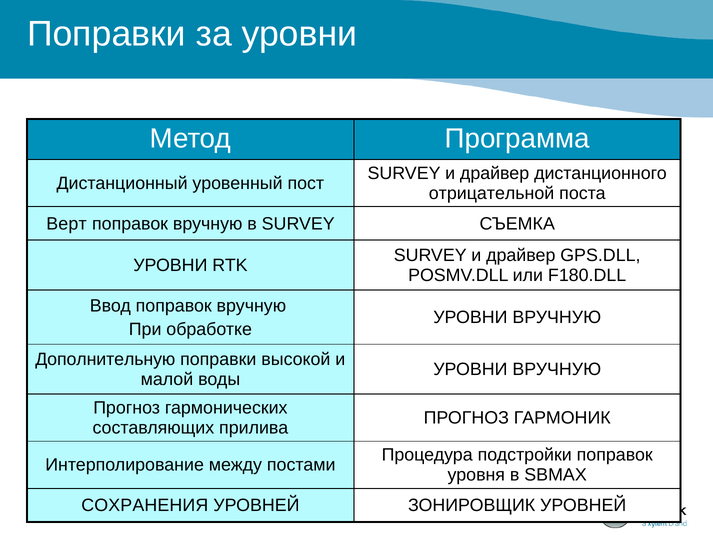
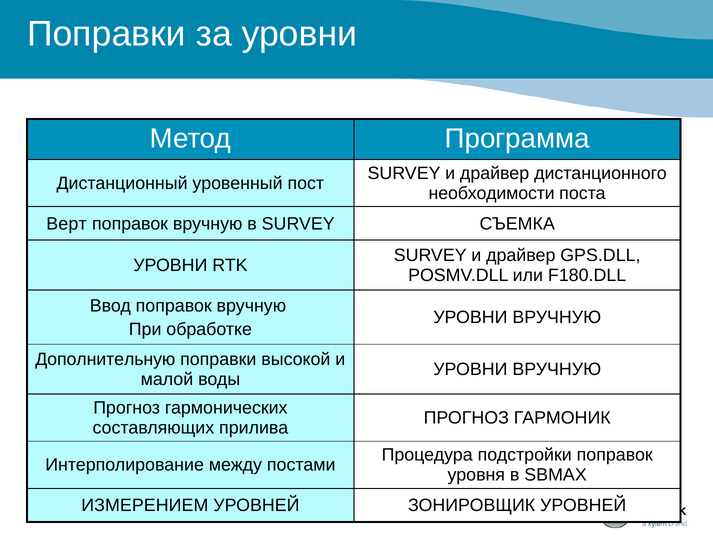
отрицательной: отрицательной -> необходимости (492, 193)
СОХРАНЕНИЯ: СОХРАНЕНИЯ -> ИЗМЕРЕНИЕМ (145, 505)
